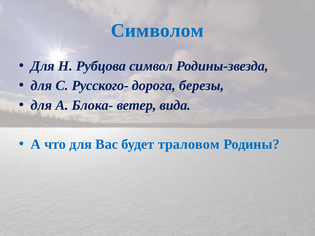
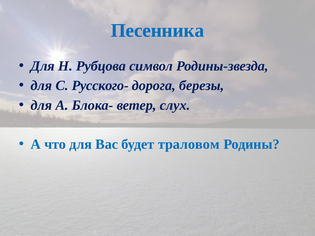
Символом: Символом -> Песенника (158, 30)
вида: вида -> слух (175, 105)
